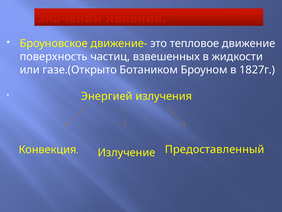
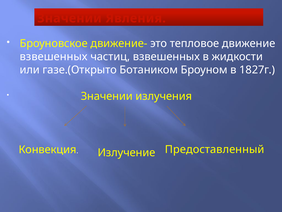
поверхность: поверхность -> взвешенных (54, 57)
Энергией: Энергией -> Значении (107, 96)
